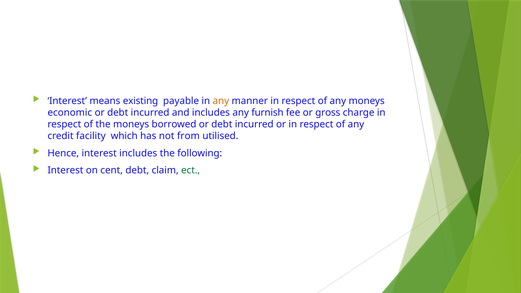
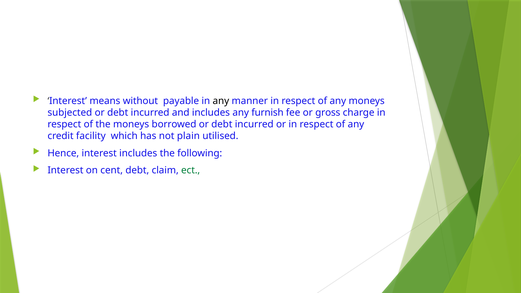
existing: existing -> without (140, 101)
any colour: orange -> black (221, 101)
economic: economic -> subjected (70, 113)
from: from -> plain (188, 136)
